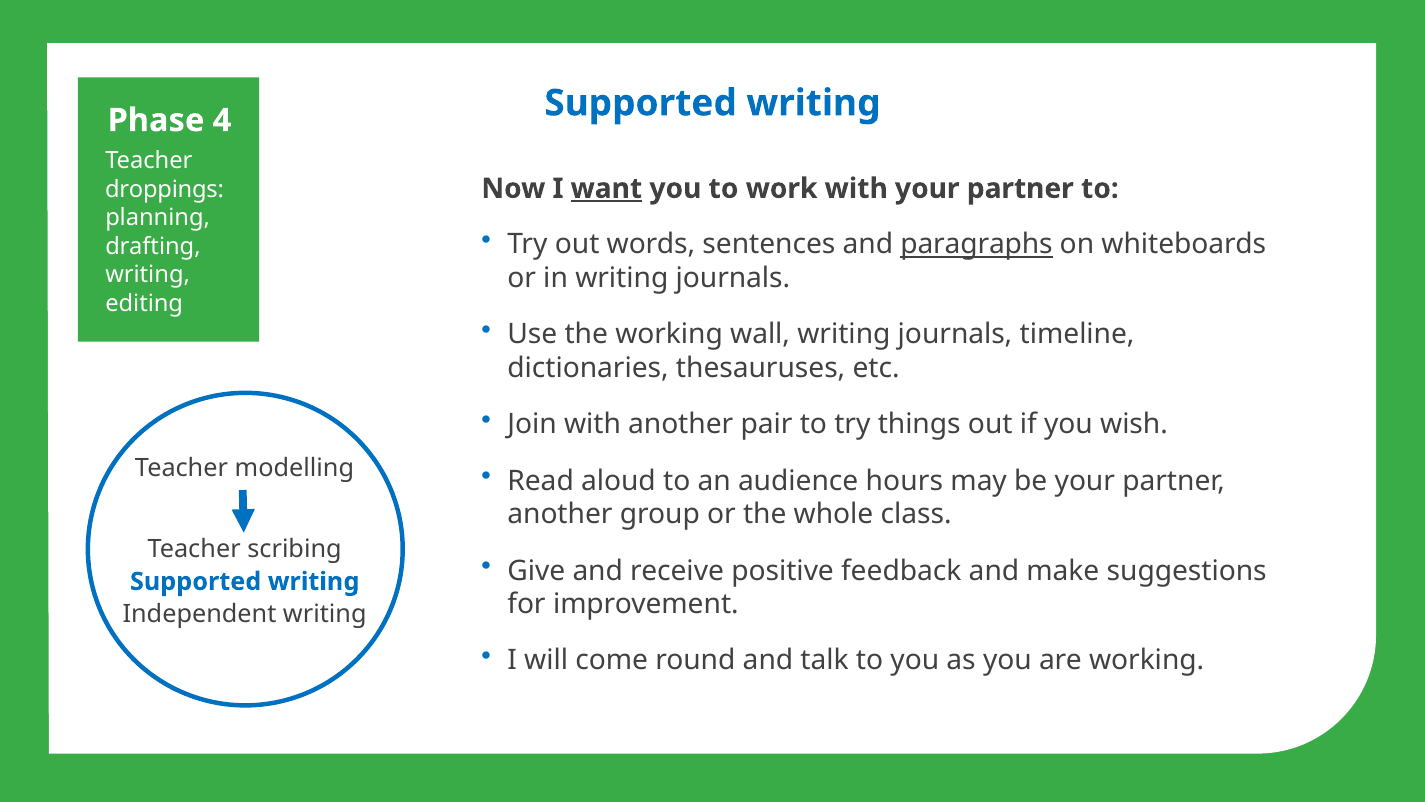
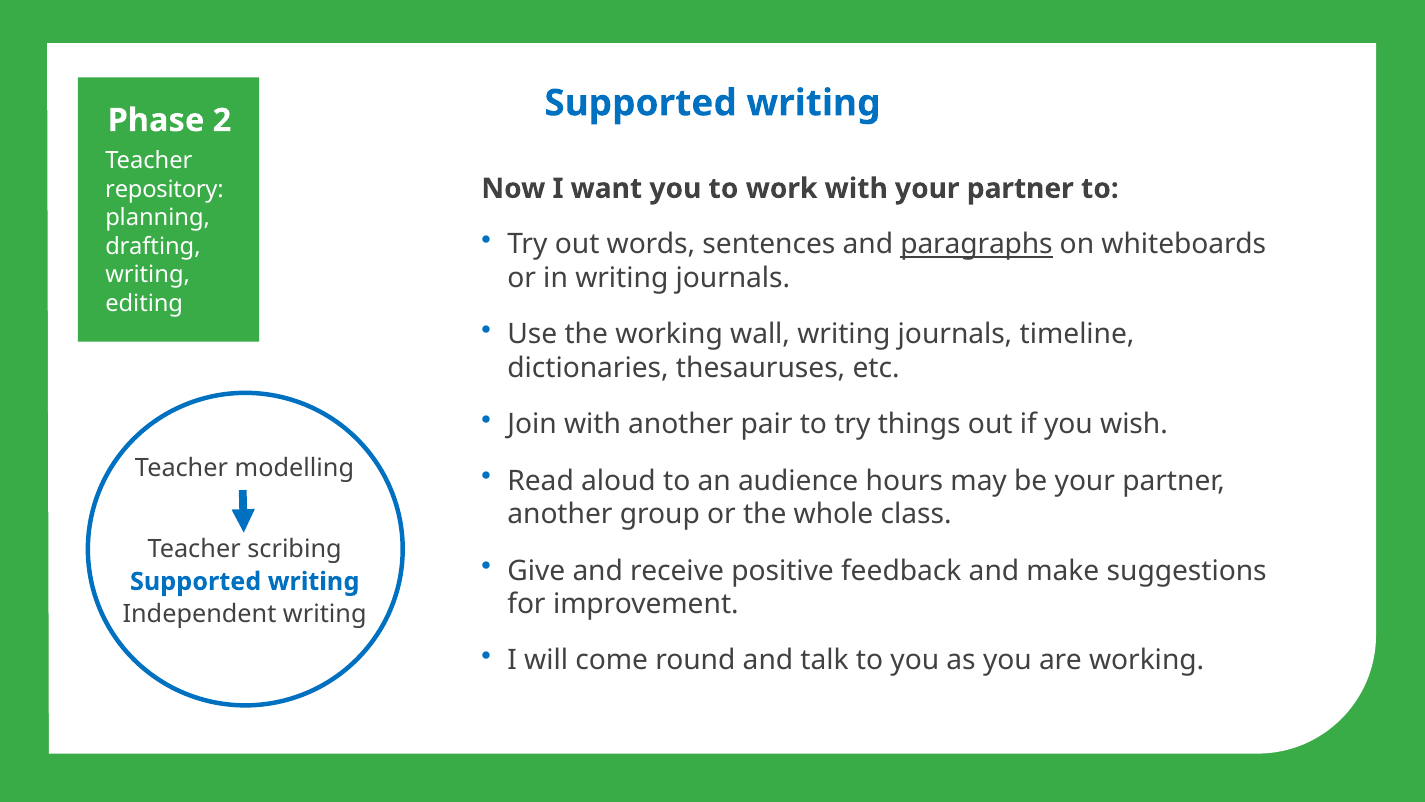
4: 4 -> 2 (222, 120)
droppings: droppings -> repository (164, 189)
want underline: present -> none (606, 188)
